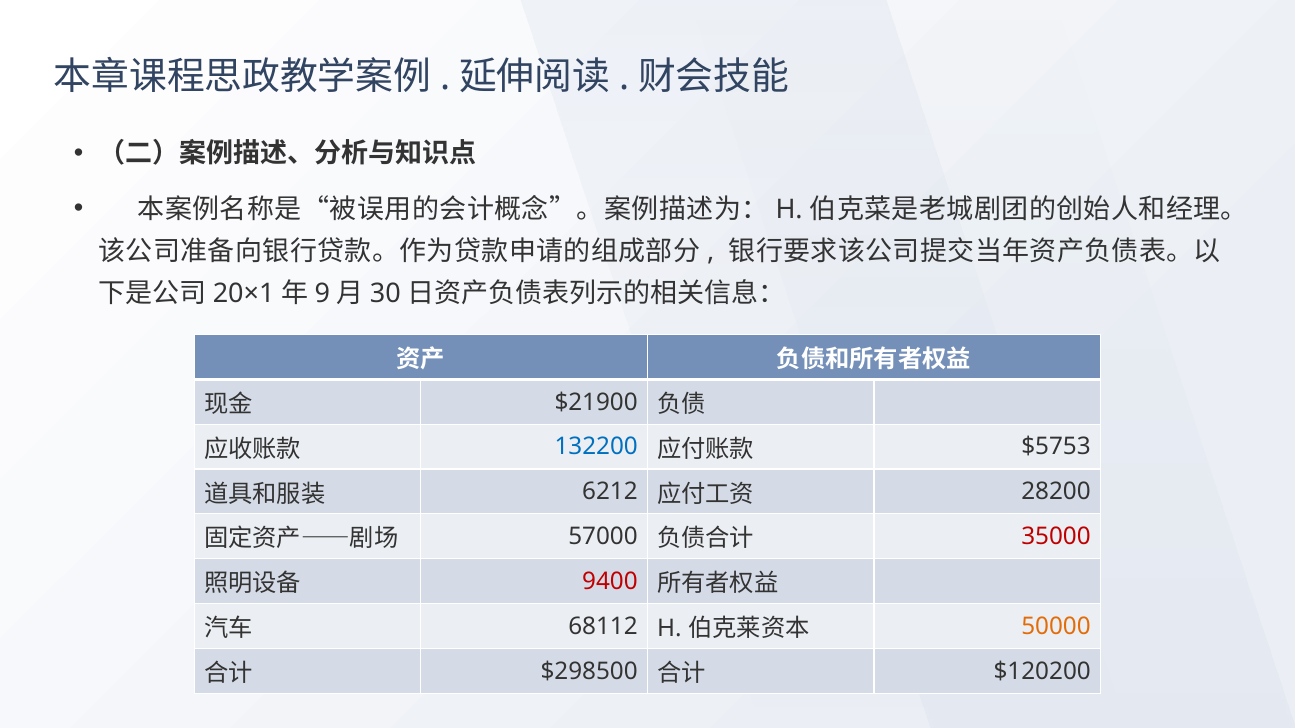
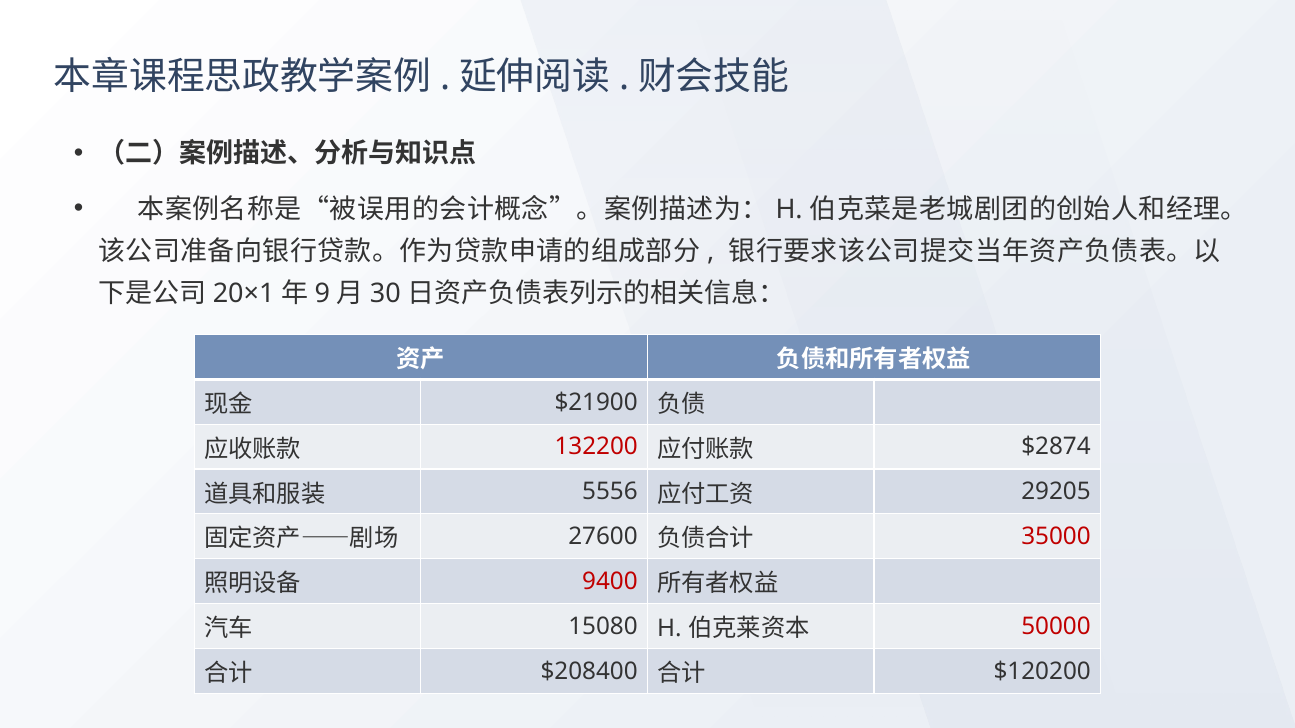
132200 colour: blue -> red (596, 447)
$5753: $5753 -> $2874 (1056, 447)
6212: 6212 -> 5556 (610, 492)
28200: 28200 -> 29205 (1056, 492)
57000: 57000 -> 27600 (603, 537)
68112: 68112 -> 15080 (603, 627)
50000 colour: orange -> red (1056, 627)
$298500: $298500 -> $208400 (589, 672)
